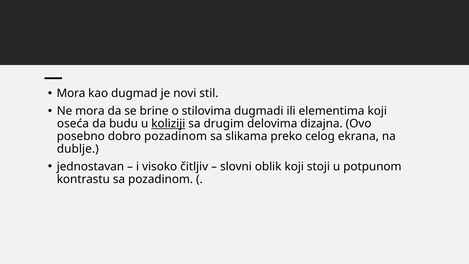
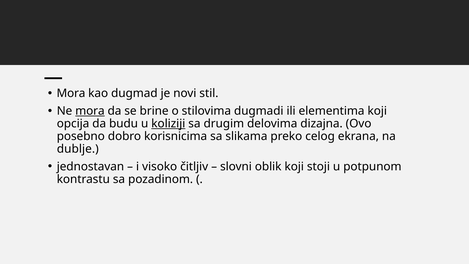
mora underline: none -> present (90, 111)
oseća: oseća -> opcija (73, 124)
dobro pozadinom: pozadinom -> korisnicima (176, 136)
